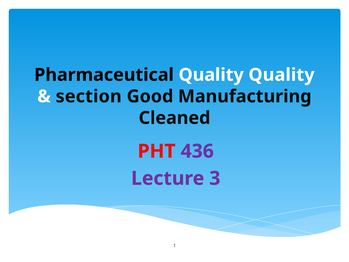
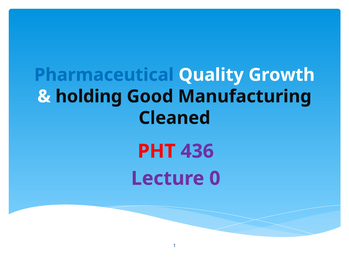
Pharmaceutical colour: black -> blue (104, 75)
Quality Quality: Quality -> Growth (282, 75)
section: section -> holding (89, 96)
3: 3 -> 0 (215, 178)
